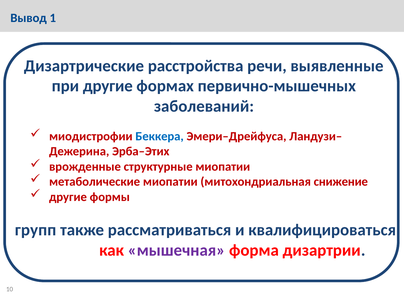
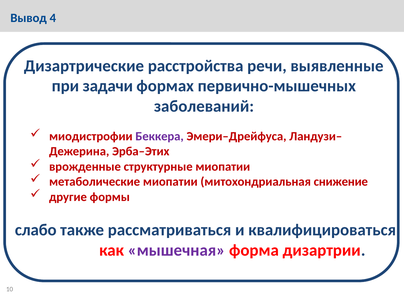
1: 1 -> 4 (53, 18)
при другие: другие -> задачи (108, 86)
Беккера colour: blue -> purple (160, 136)
групп: групп -> слабо (36, 230)
